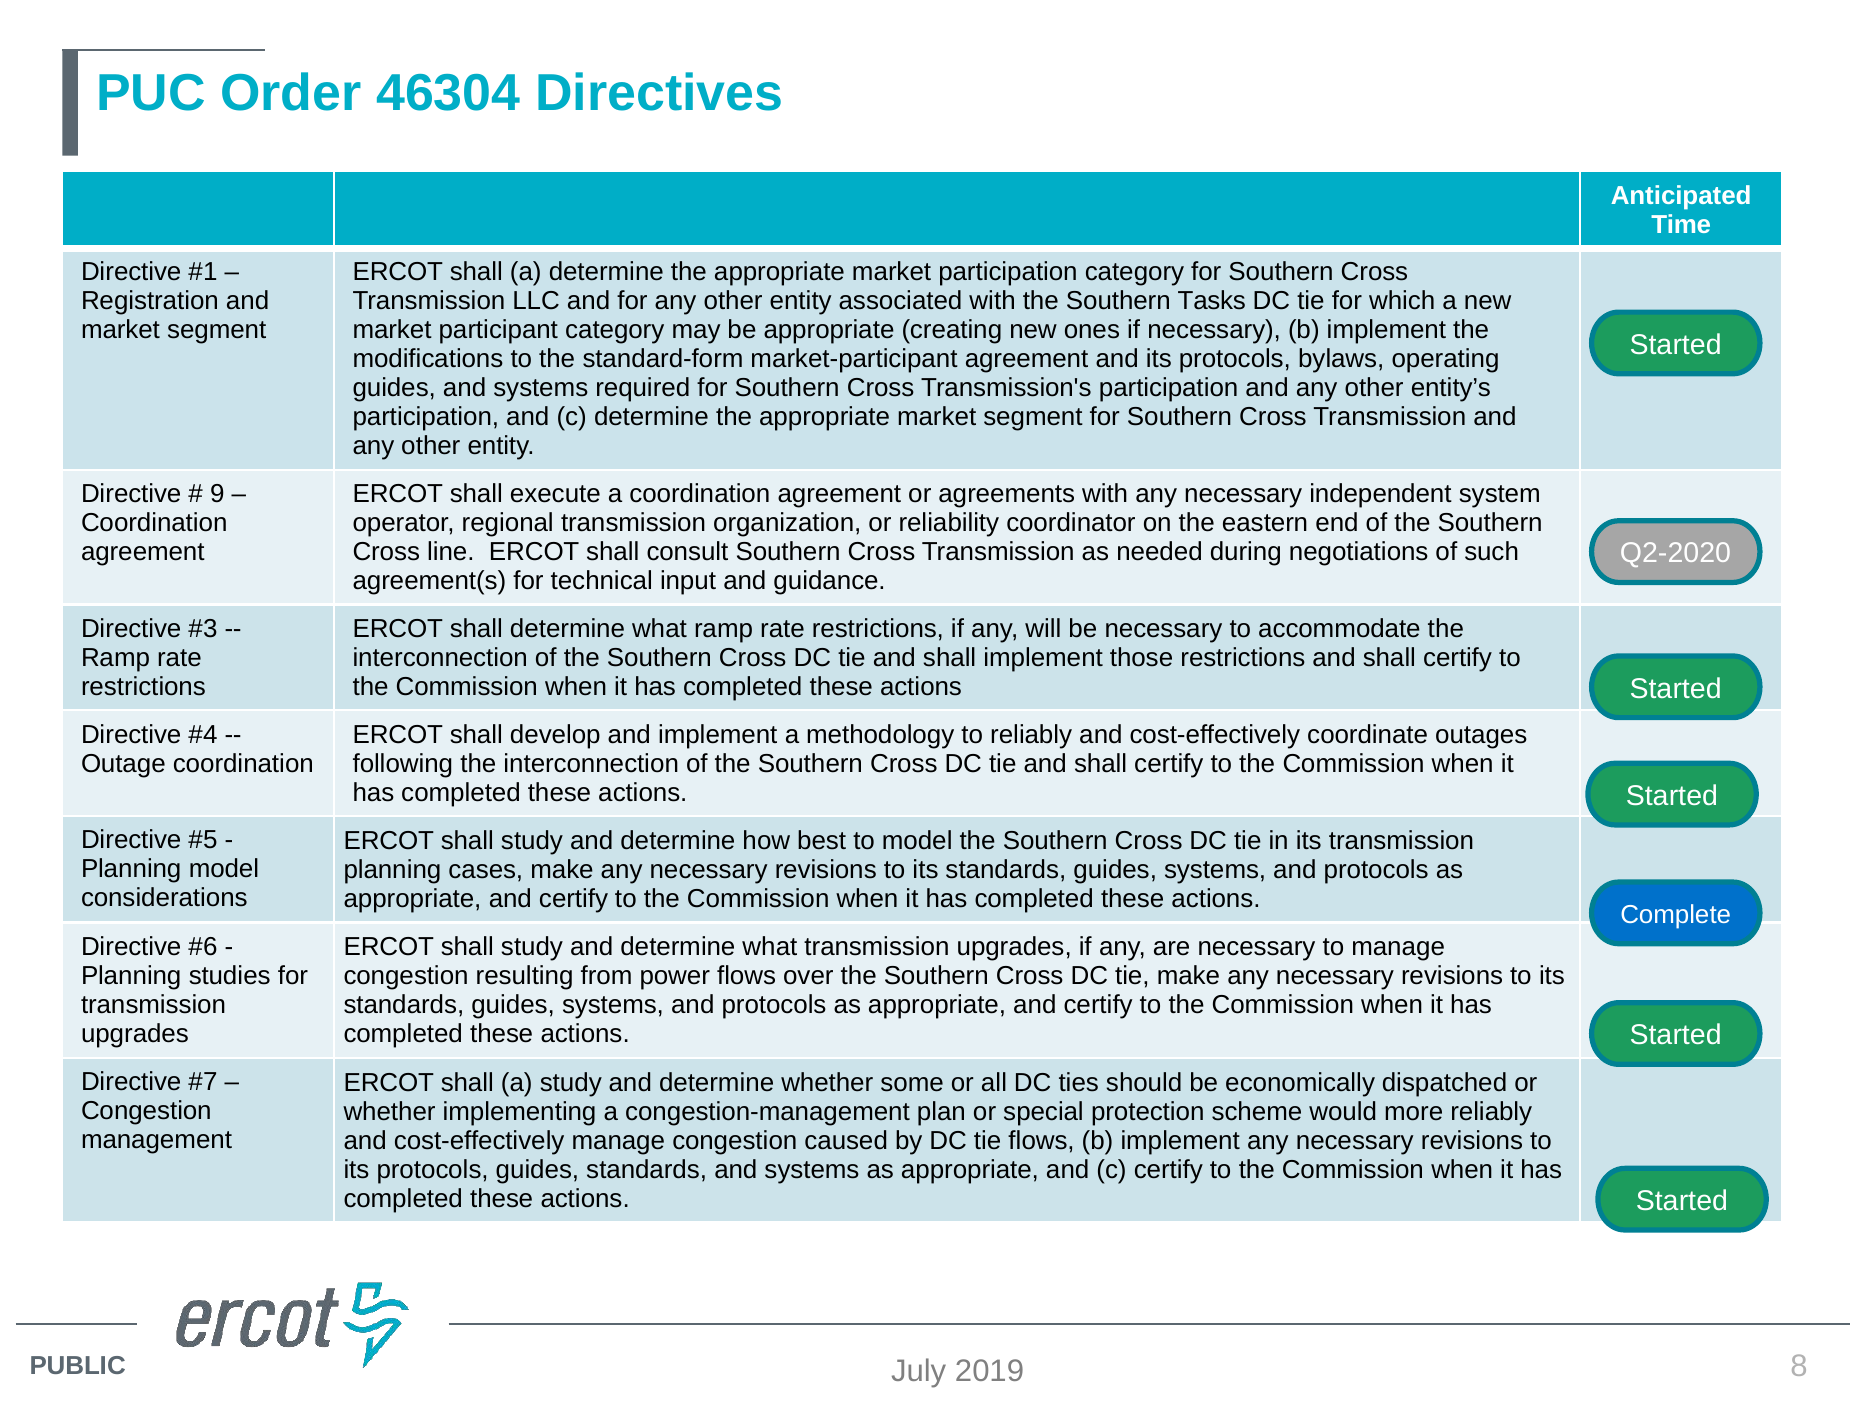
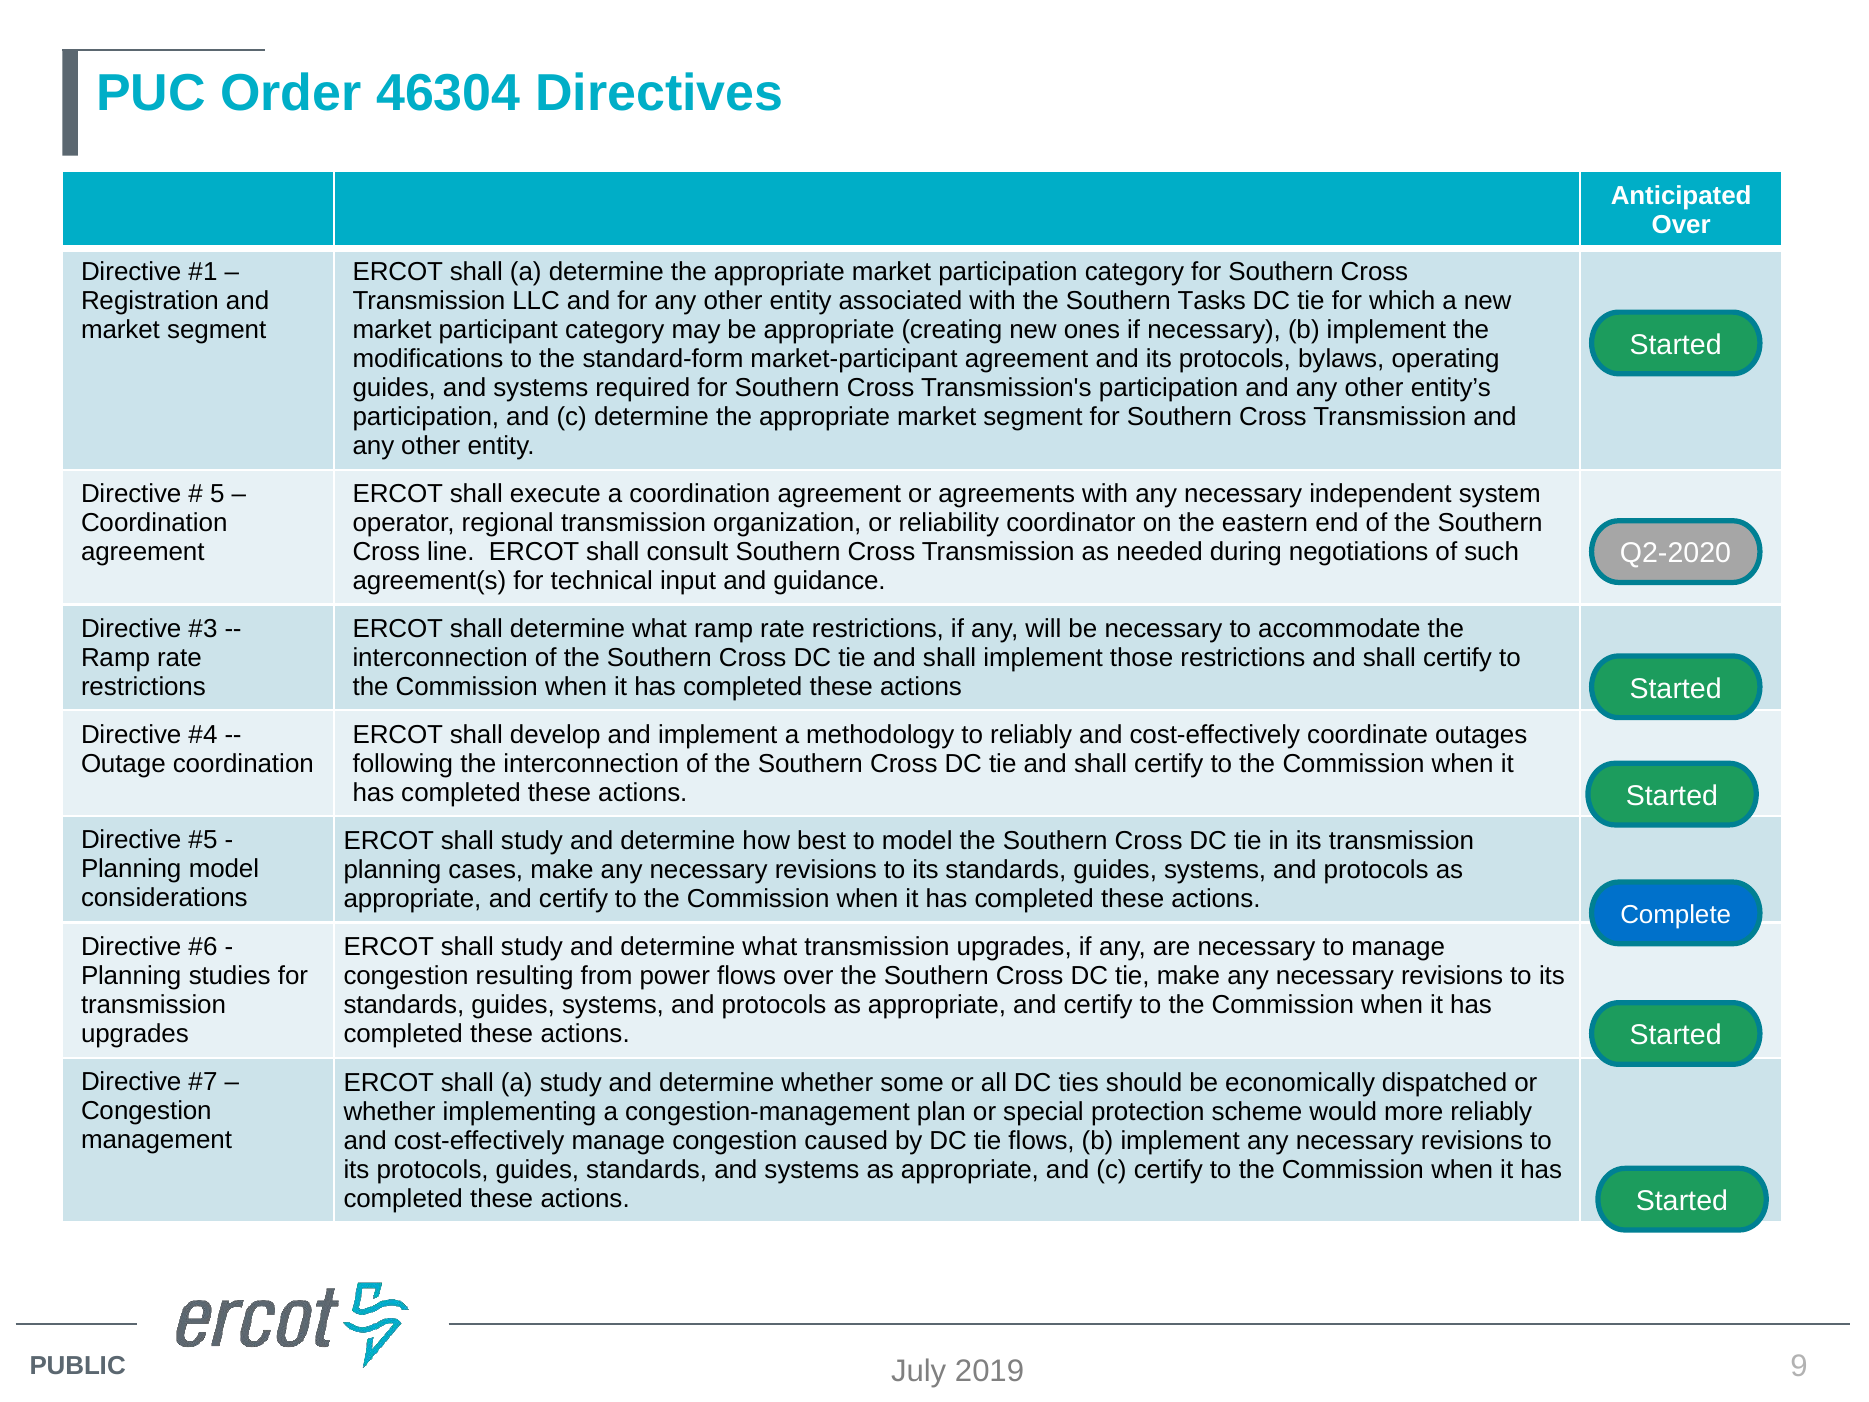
Time: Time -> Over (1681, 224)
9: 9 -> 5 (217, 494)
8: 8 -> 9 (1799, 1366)
